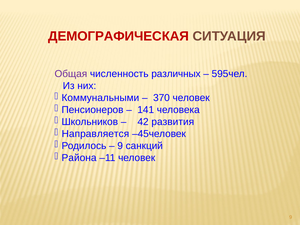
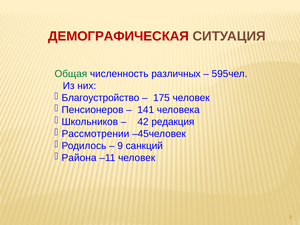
Общая colour: purple -> green (71, 74)
Коммунальными: Коммунальными -> Благоустройство (100, 98)
370: 370 -> 175 (161, 98)
развития: развития -> редакция (173, 122)
Направляется: Направляется -> Рассмотрении (95, 134)
